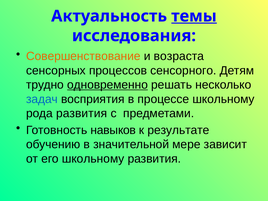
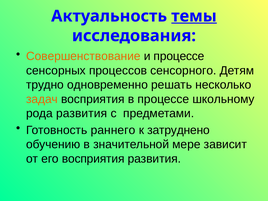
и возраста: возраста -> процессе (179, 56)
одновременно underline: present -> none (107, 85)
задач colour: blue -> orange (42, 99)
навыков: навыков -> раннего (113, 130)
результате: результате -> затруднено (179, 130)
его школьному: школьному -> восприятия (93, 159)
